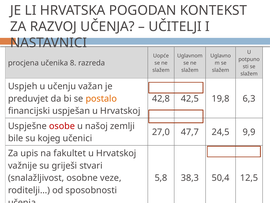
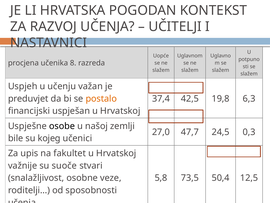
42,8: 42,8 -> 37,4 (161, 98)
osobe colour: red -> black (62, 126)
9,9: 9,9 -> 0,3 (249, 132)
griješi: griješi -> suoče (64, 165)
38,3: 38,3 -> 73,5 (190, 178)
